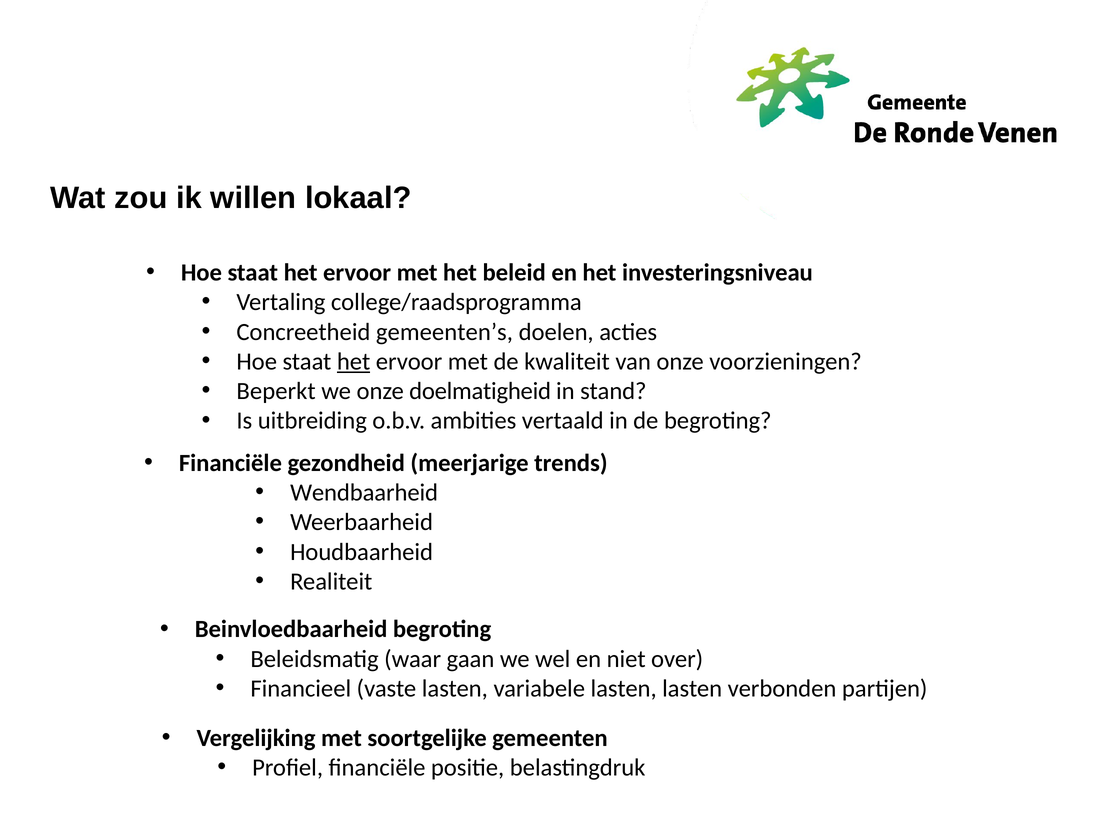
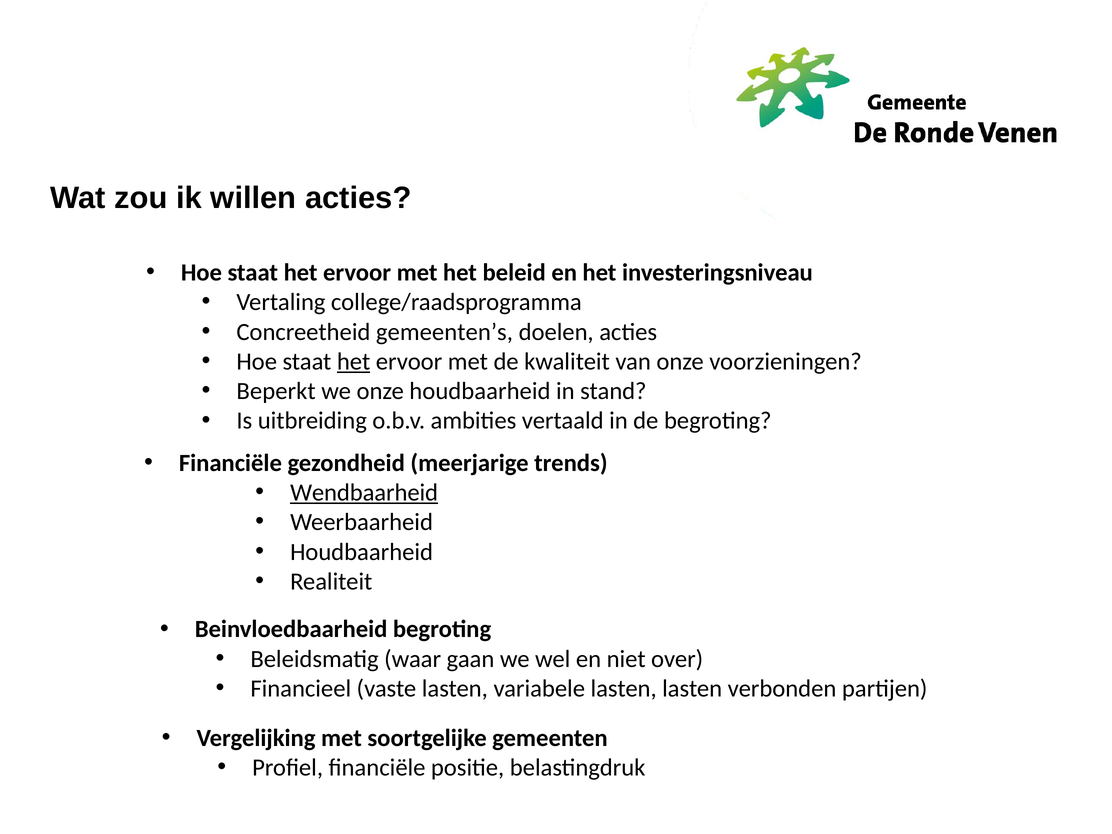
willen lokaal: lokaal -> acties (358, 198)
onze doelmatigheid: doelmatigheid -> houdbaarheid (480, 391)
Wendbaarheid underline: none -> present (364, 493)
